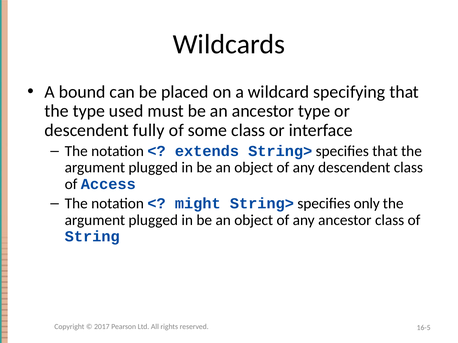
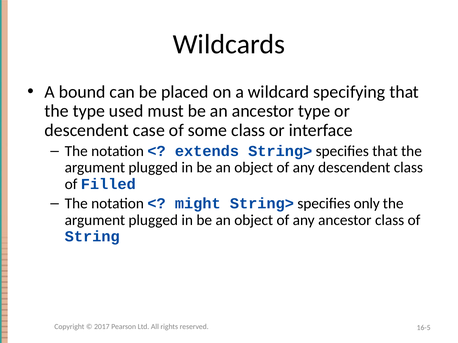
fully: fully -> case (149, 130)
Access: Access -> Filled (108, 184)
